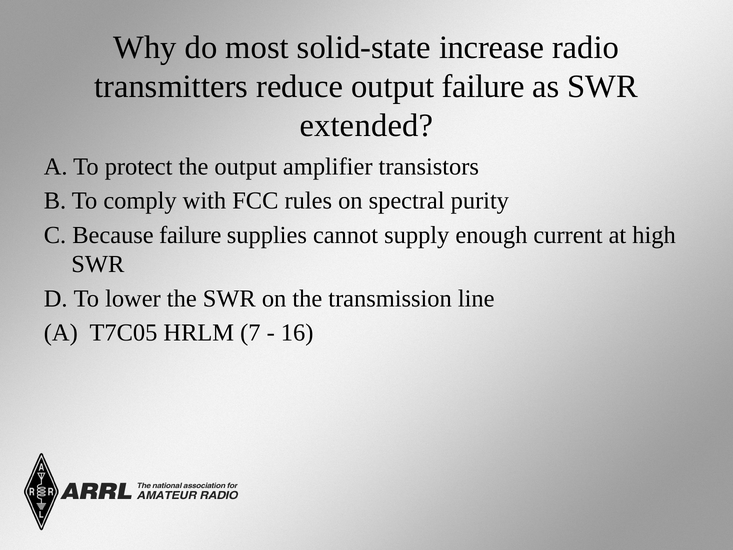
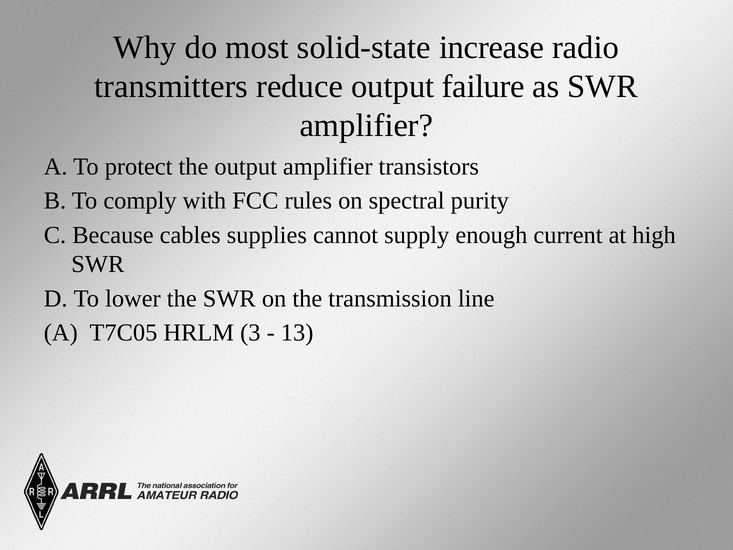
extended: extended -> amplifier (366, 126)
Because failure: failure -> cables (190, 235)
7: 7 -> 3 (250, 333)
16: 16 -> 13 (297, 333)
